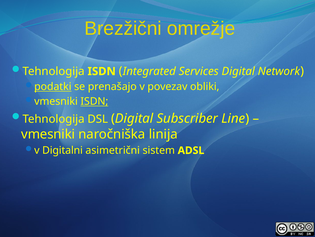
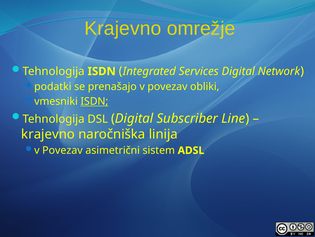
Brezžični: Brezžični -> Krajevno (123, 28)
podatki underline: present -> none (53, 86)
vmesniki: vmesniki -> krajevno (48, 134)
Digitalni: Digitalni -> Povezav (62, 150)
